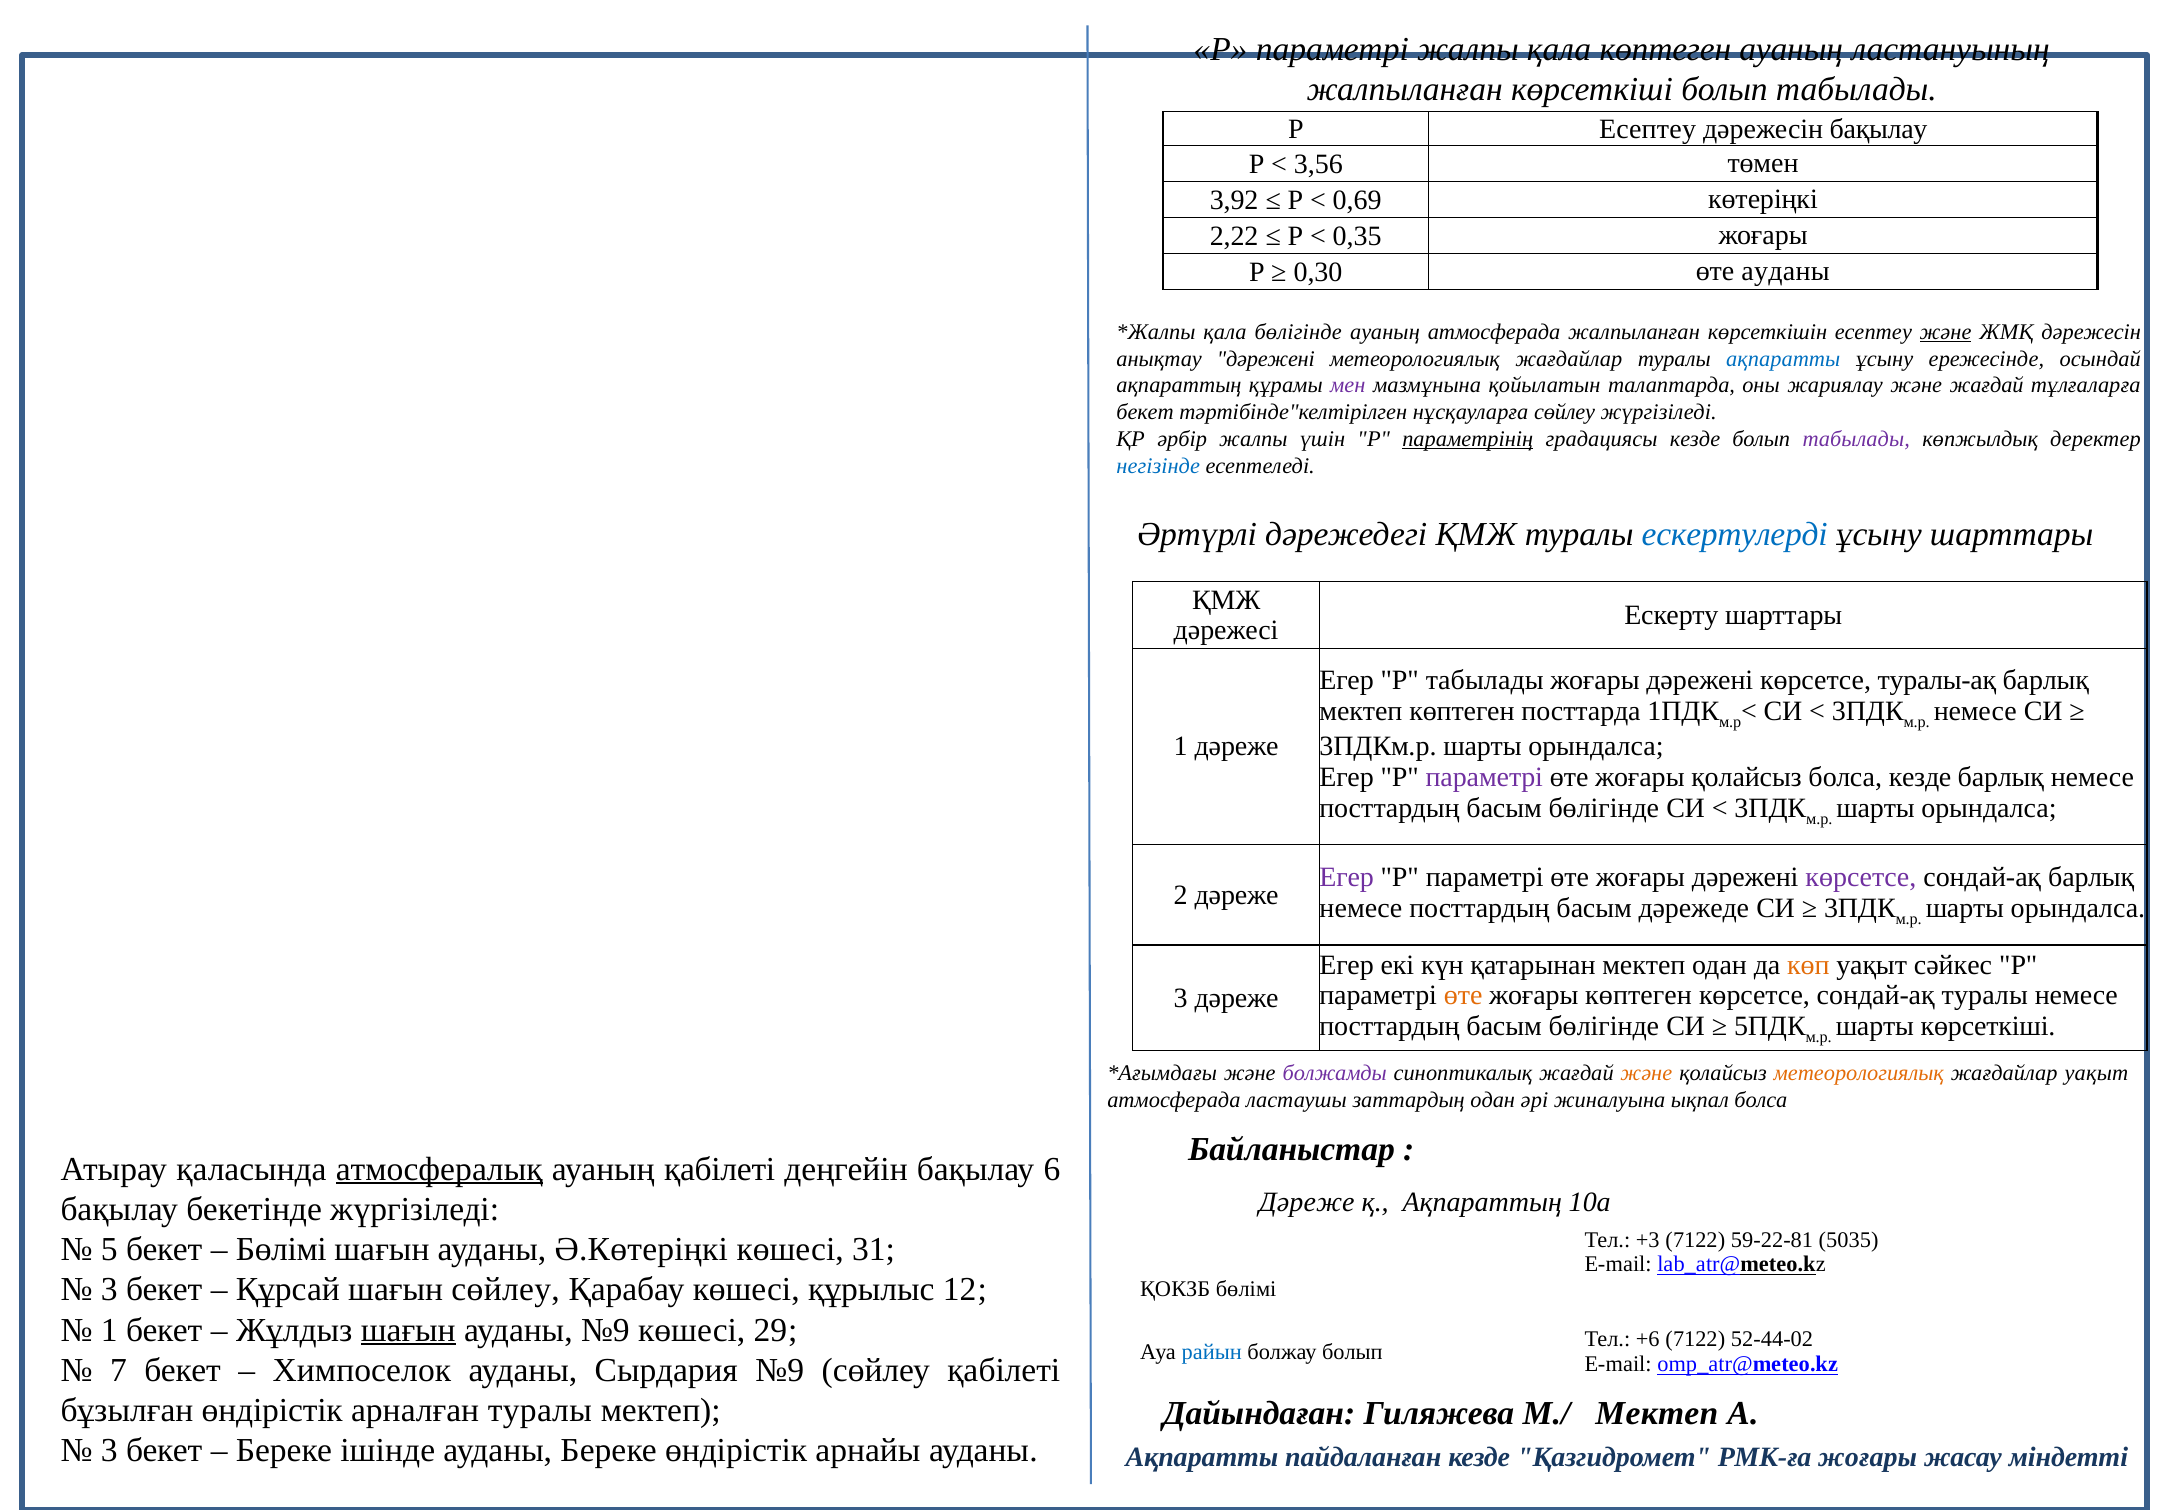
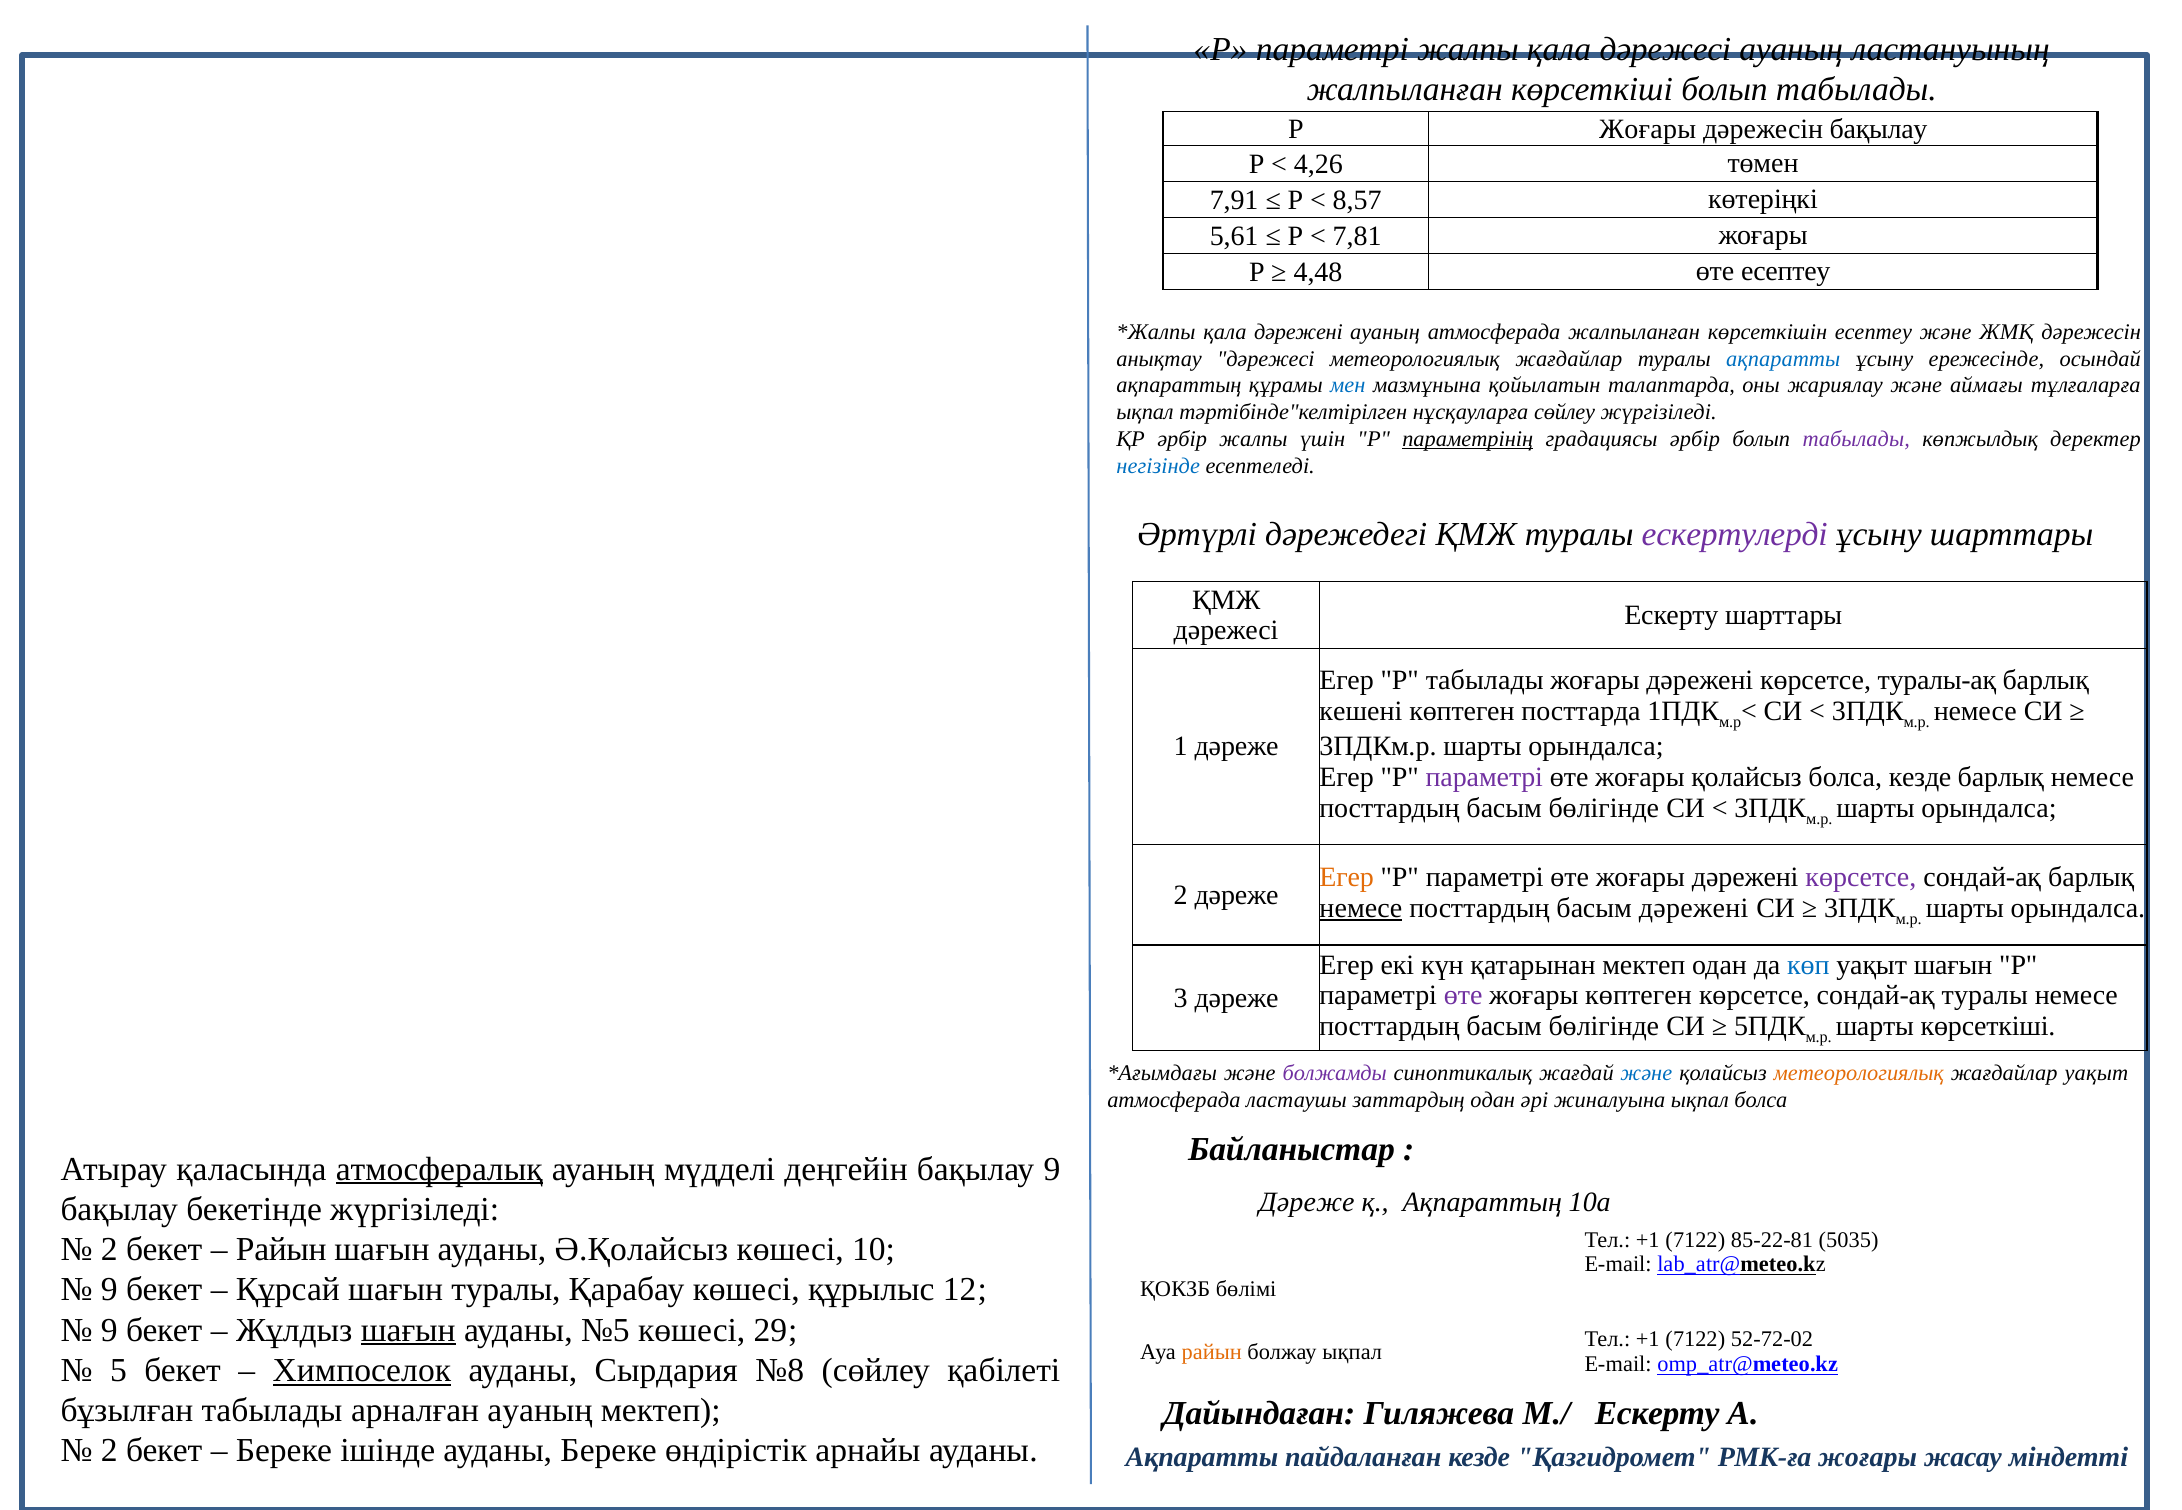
қала көптеген: көптеген -> дәрежесі (1665, 49)
Р Есептеу: Есептеу -> Жоғары (1648, 129)
3,56: 3,56 -> 4,26 (1318, 165)
3,92: 3,92 -> 7,91 (1234, 201)
0,69: 0,69 -> 8,57 (1357, 201)
2,22: 2,22 -> 5,61 (1234, 237)
0,35: 0,35 -> 7,81 (1357, 237)
0,30: 0,30 -> 4,48 (1318, 273)
өте ауданы: ауданы -> есептеу (1786, 272)
қала бөлігінде: бөлігінде -> дәрежені (1298, 332)
және underline: present -> none (1946, 332)
анықтау дәрежені: дәрежені -> дәрежесі (1266, 359)
мен colour: purple -> blue (1348, 386)
және жағдай: жағдай -> аймағы (1986, 386)
бекет: бекет -> ықпал (1145, 413)
градациясы кезде: кезде -> әрбір (1695, 439)
ескертулерді colour: blue -> purple (1735, 535)
мектеп: мектеп -> кешені (1361, 712)
Егер colour: purple -> orange (1347, 878)
немесе underline: none -> present (1361, 908)
басым дәрежеде: дәрежеде -> дәрежені (1694, 908)
көп colour: orange -> blue (1808, 965)
уақыт сәйкес: сәйкес -> шағын (1953, 965)
өте colour: orange -> purple (1463, 996)
және colour: orange -> blue (1646, 1074)
ауаның қабілеті: қабілеті -> мүдделі (720, 1169)
бақылау 6: 6 -> 9 (1052, 1169)
+3: +3 -> +1 (1648, 1240)
59-22-81: 59-22-81 -> 85-22-81 (1772, 1240)
5: 5 -> 2 (109, 1250)
Бөлімі: Бөлімі -> Райын (281, 1250)
Ә.Көтеріңкі: Ә.Көтеріңкі -> Ә.Қолайсыз (641, 1250)
31: 31 -> 10 (874, 1250)
3: 3 -> 9 (109, 1290)
шағын сөйлеу: сөйлеу -> туралы (506, 1290)
1: 1 -> 9 (109, 1331)
ауданы №9: №9 -> №5 (605, 1331)
+6: +6 -> +1 (1648, 1340)
52-44-02: 52-44-02 -> 52-72-02 (1772, 1340)
райын colour: blue -> orange (1212, 1352)
болжау болып: болып -> ықпал (1352, 1352)
7: 7 -> 5 (119, 1371)
Химпоселок underline: none -> present (362, 1371)
Сырдария №9: №9 -> №8 (780, 1371)
бұзылған өндірістік: өндірістік -> табылады (272, 1411)
арналған туралы: туралы -> ауаның (540, 1411)
М./ Мектеп: Мектеп -> Ескерту (1657, 1414)
3: 3 -> 2 (109, 1451)
